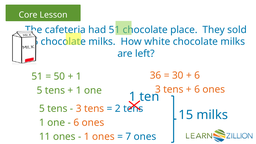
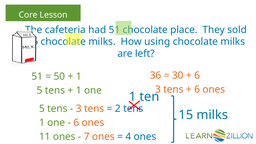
white: white -> using (157, 42)
1: 1 -> 7 (87, 137)
7: 7 -> 4 (128, 137)
